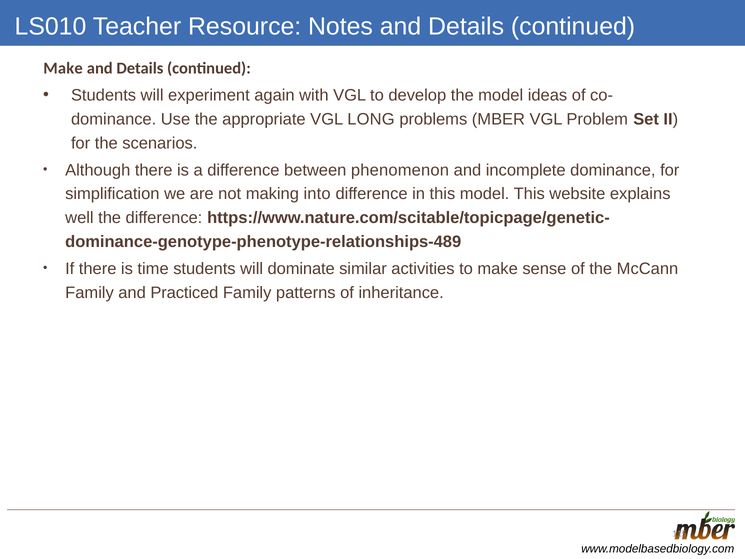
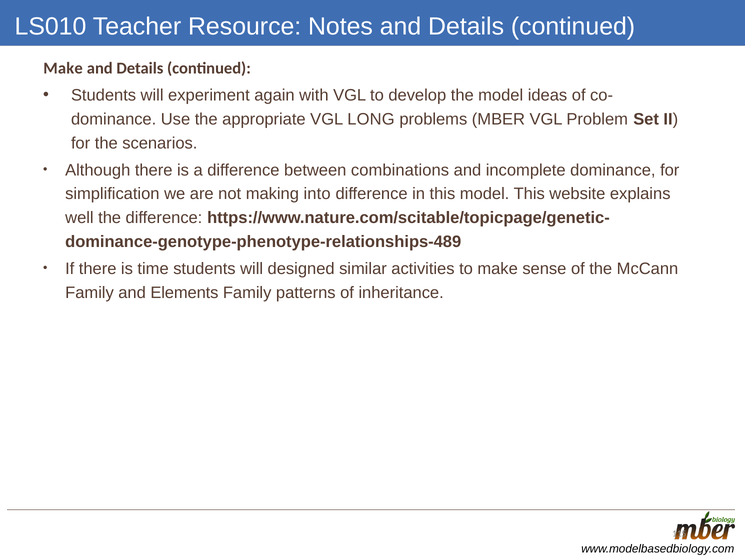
phenomenon: phenomenon -> combinations (400, 170)
dominate: dominate -> designed (301, 269)
Practiced: Practiced -> Elements (184, 293)
